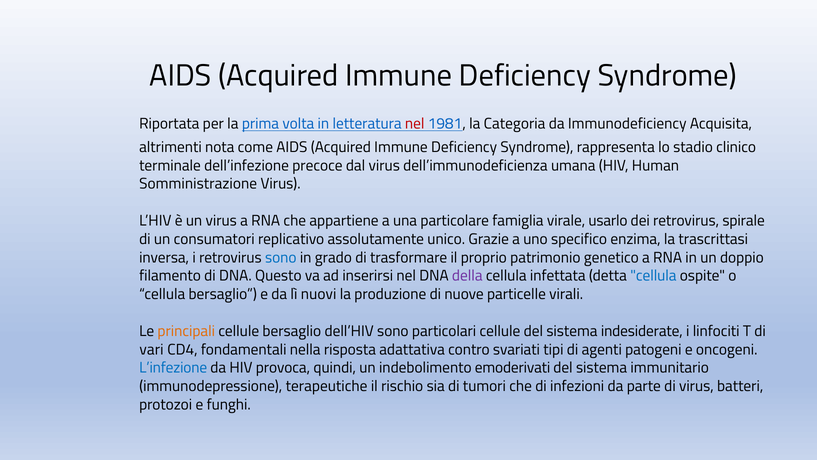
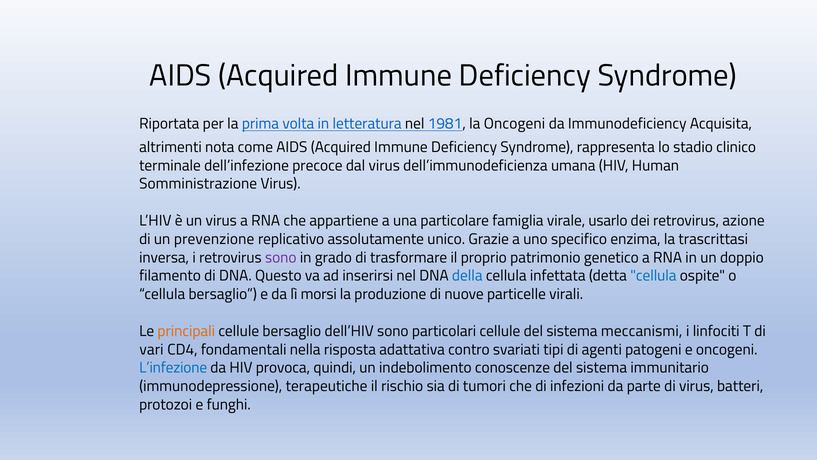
nel colour: red -> black (415, 124)
la Categoria: Categoria -> Oncogeni (515, 124)
spirale: spirale -> azione (744, 221)
consumatori: consumatori -> prevenzione (214, 239)
sono colour: blue -> purple (281, 257)
della colour: purple -> blue (467, 276)
nuovi: nuovi -> morsi (319, 294)
indesiderate: indesiderate -> meccanismi (642, 331)
emoderivati: emoderivati -> conoscenze (513, 368)
